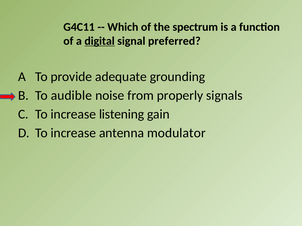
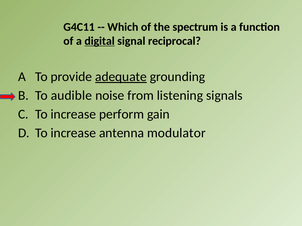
preferred: preferred -> reciprocal (174, 41)
adequate underline: none -> present (121, 77)
properly: properly -> listening (180, 96)
listening: listening -> perform (122, 114)
